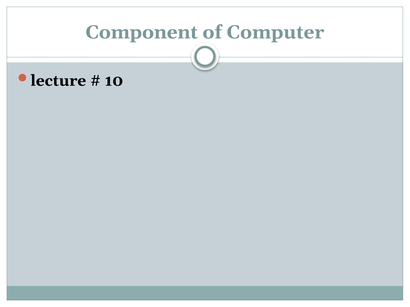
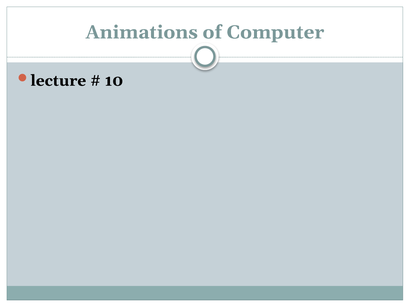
Component: Component -> Animations (142, 32)
